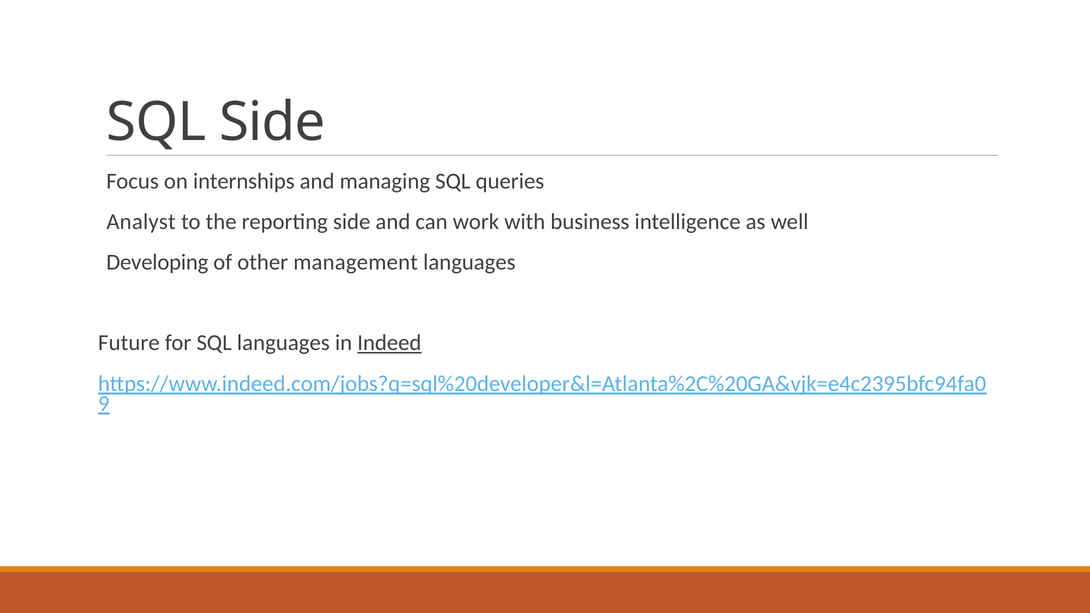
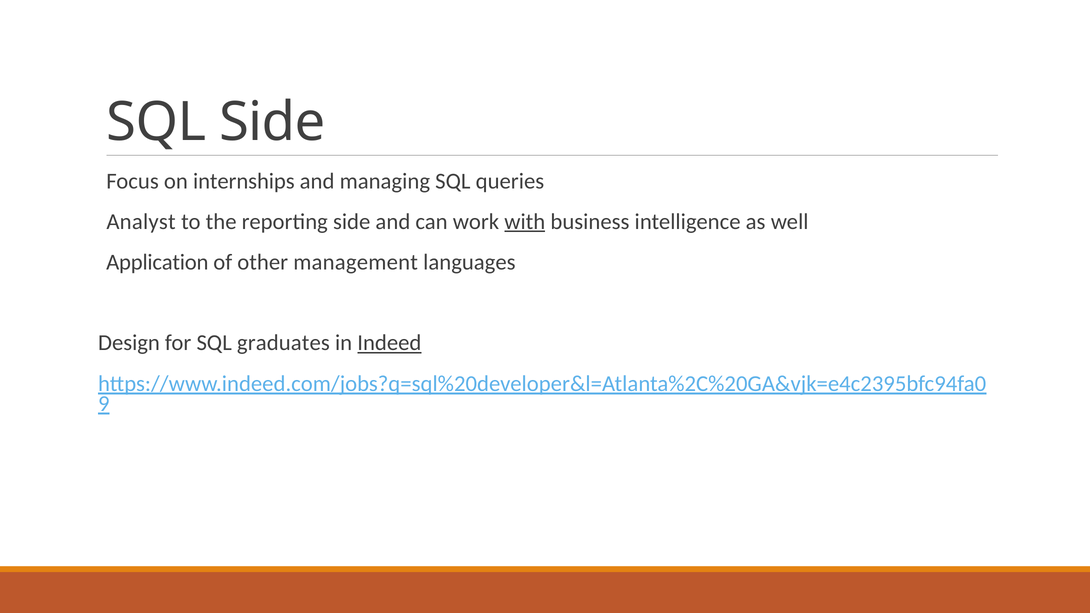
with underline: none -> present (525, 222)
Developing: Developing -> Application (157, 262)
Future: Future -> Design (129, 343)
SQL languages: languages -> graduates (283, 343)
